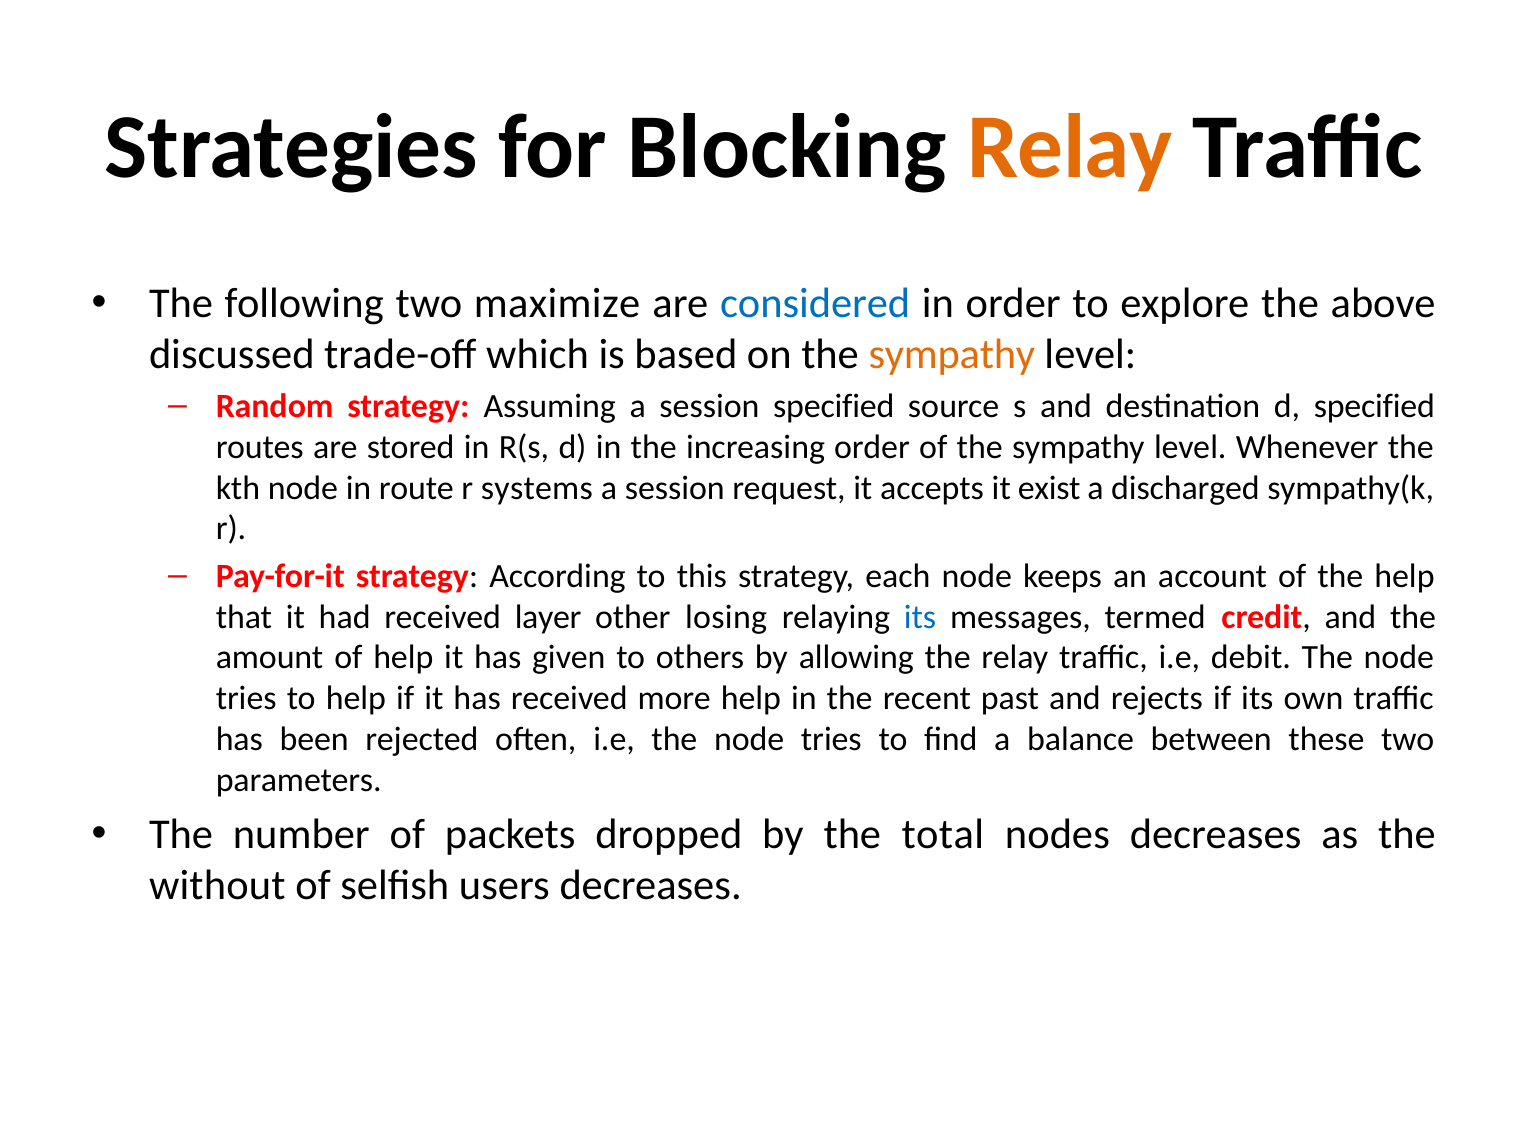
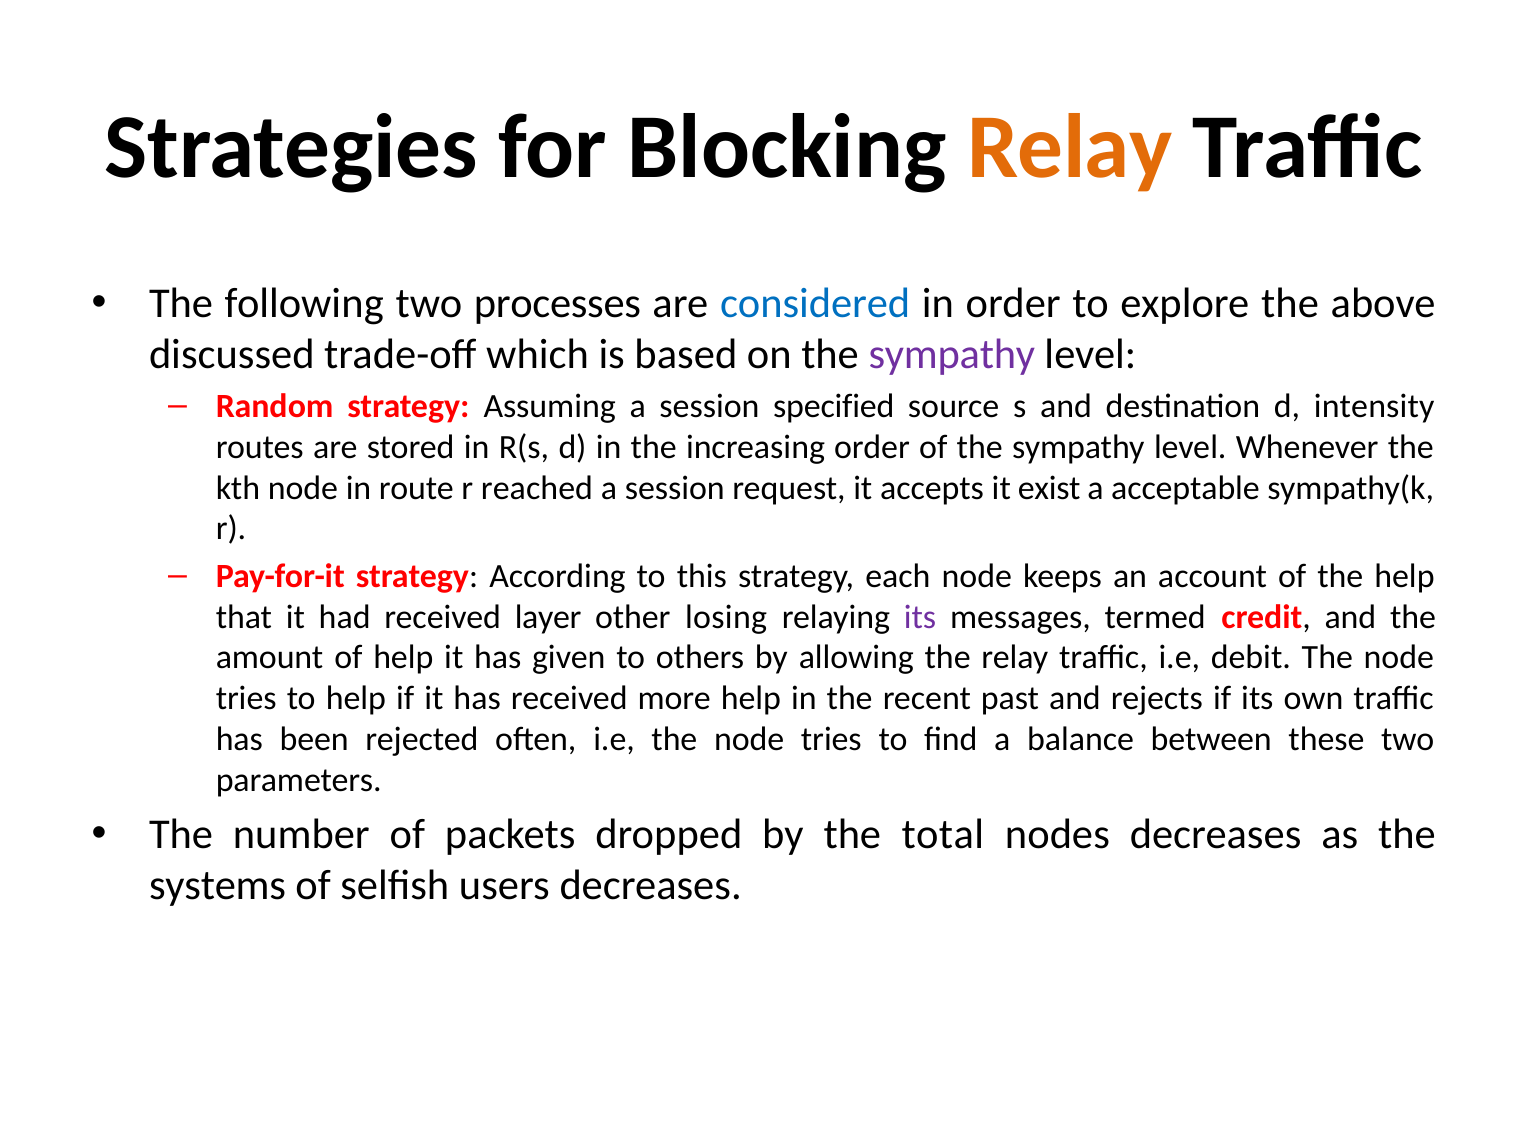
maximize: maximize -> processes (557, 303)
sympathy colour: orange -> purple (952, 354)
d specified: specified -> intensity (1374, 406)
systems: systems -> reached (537, 488)
discharged: discharged -> acceptable (1185, 488)
its colour: blue -> purple (920, 617)
without: without -> systems (217, 886)
